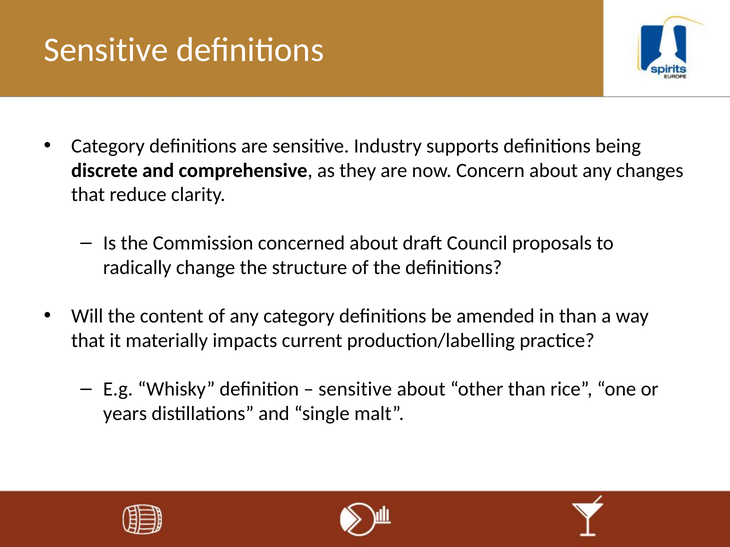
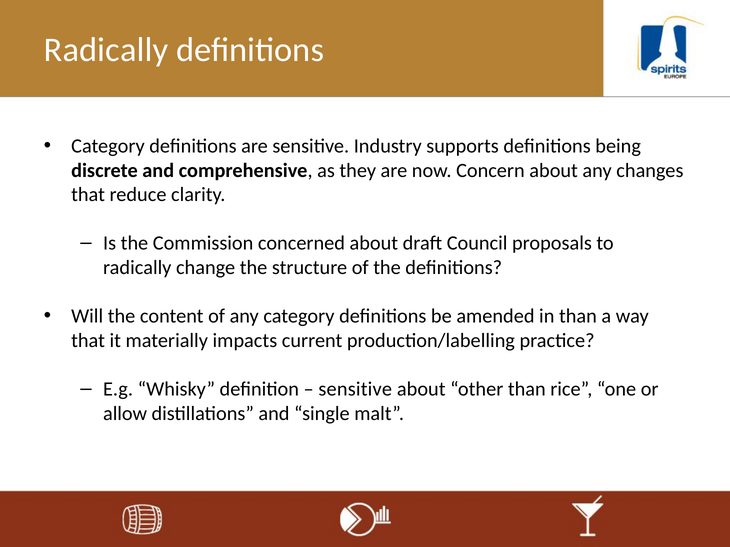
Sensitive: Sensitive -> Radically (106, 50)
years: years -> allow (125, 414)
